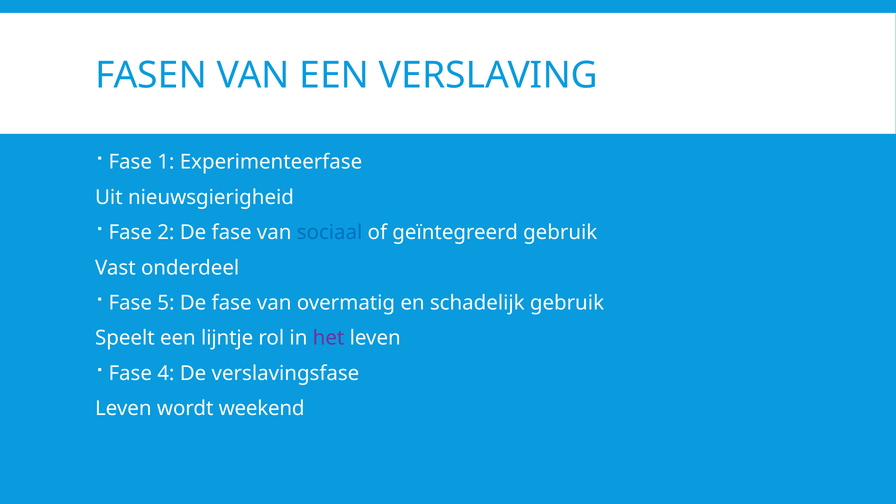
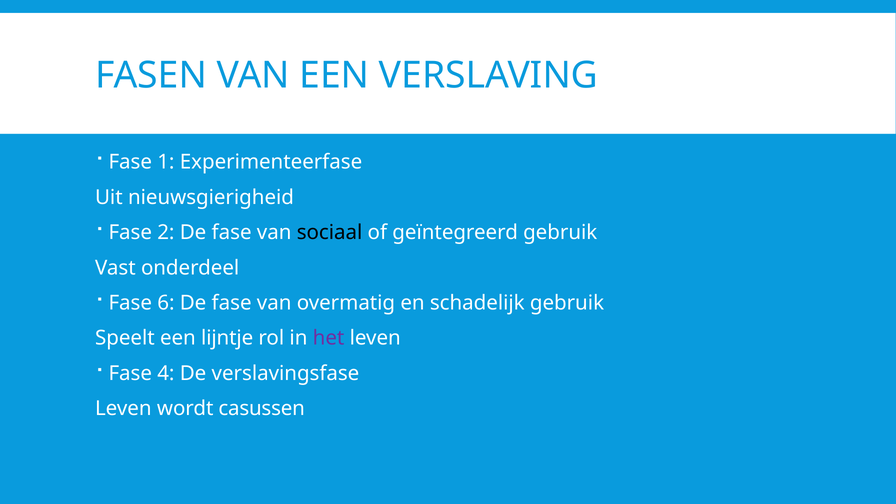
sociaal colour: blue -> black (330, 233)
5: 5 -> 6 (166, 303)
weekend: weekend -> casussen (262, 409)
